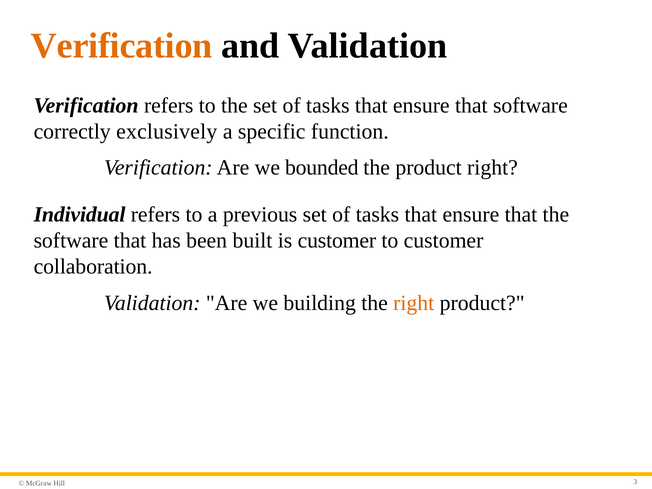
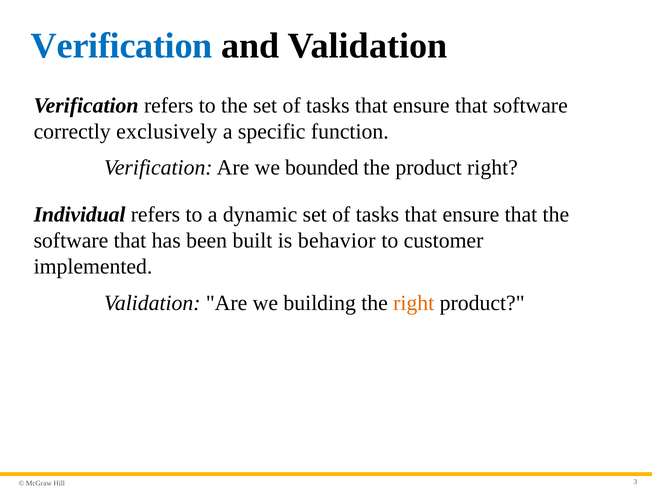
Verification colour: orange -> blue (122, 46)
previous: previous -> dynamic (260, 215)
is customer: customer -> behavior (337, 241)
collaboration: collaboration -> implemented (93, 267)
